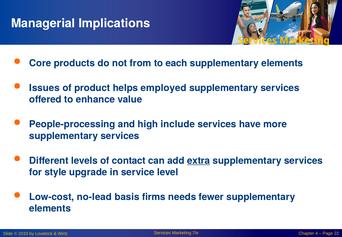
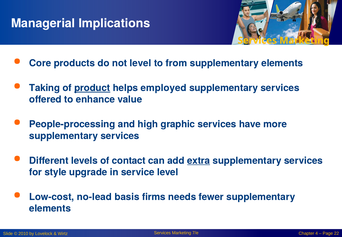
not from: from -> level (141, 63)
each: each -> from (176, 63)
Issues: Issues -> Taking (45, 88)
product underline: none -> present (92, 88)
include: include -> graphic (178, 124)
